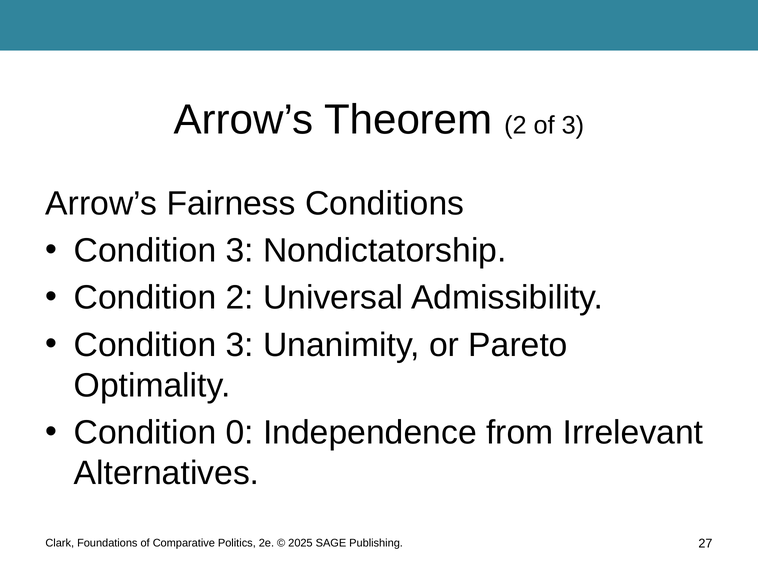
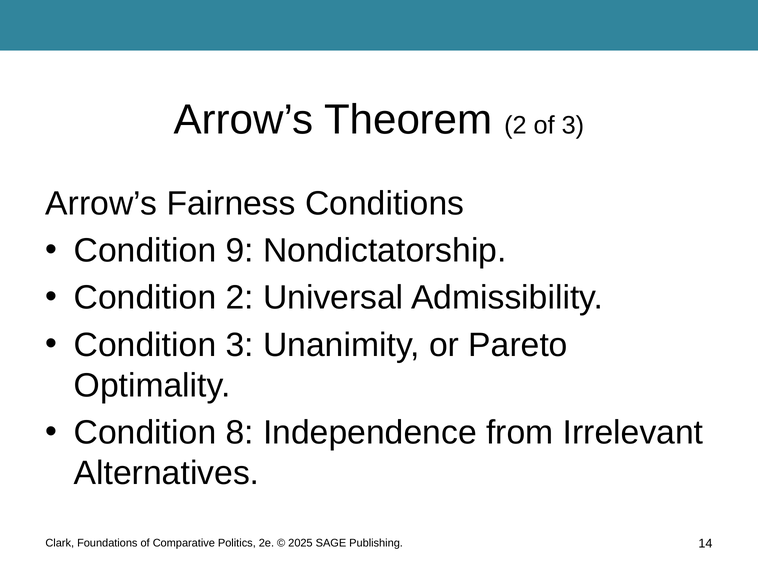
3: 3 -> 9 (240, 250)
0: 0 -> 8 (240, 432)
27: 27 -> 14 (705, 543)
